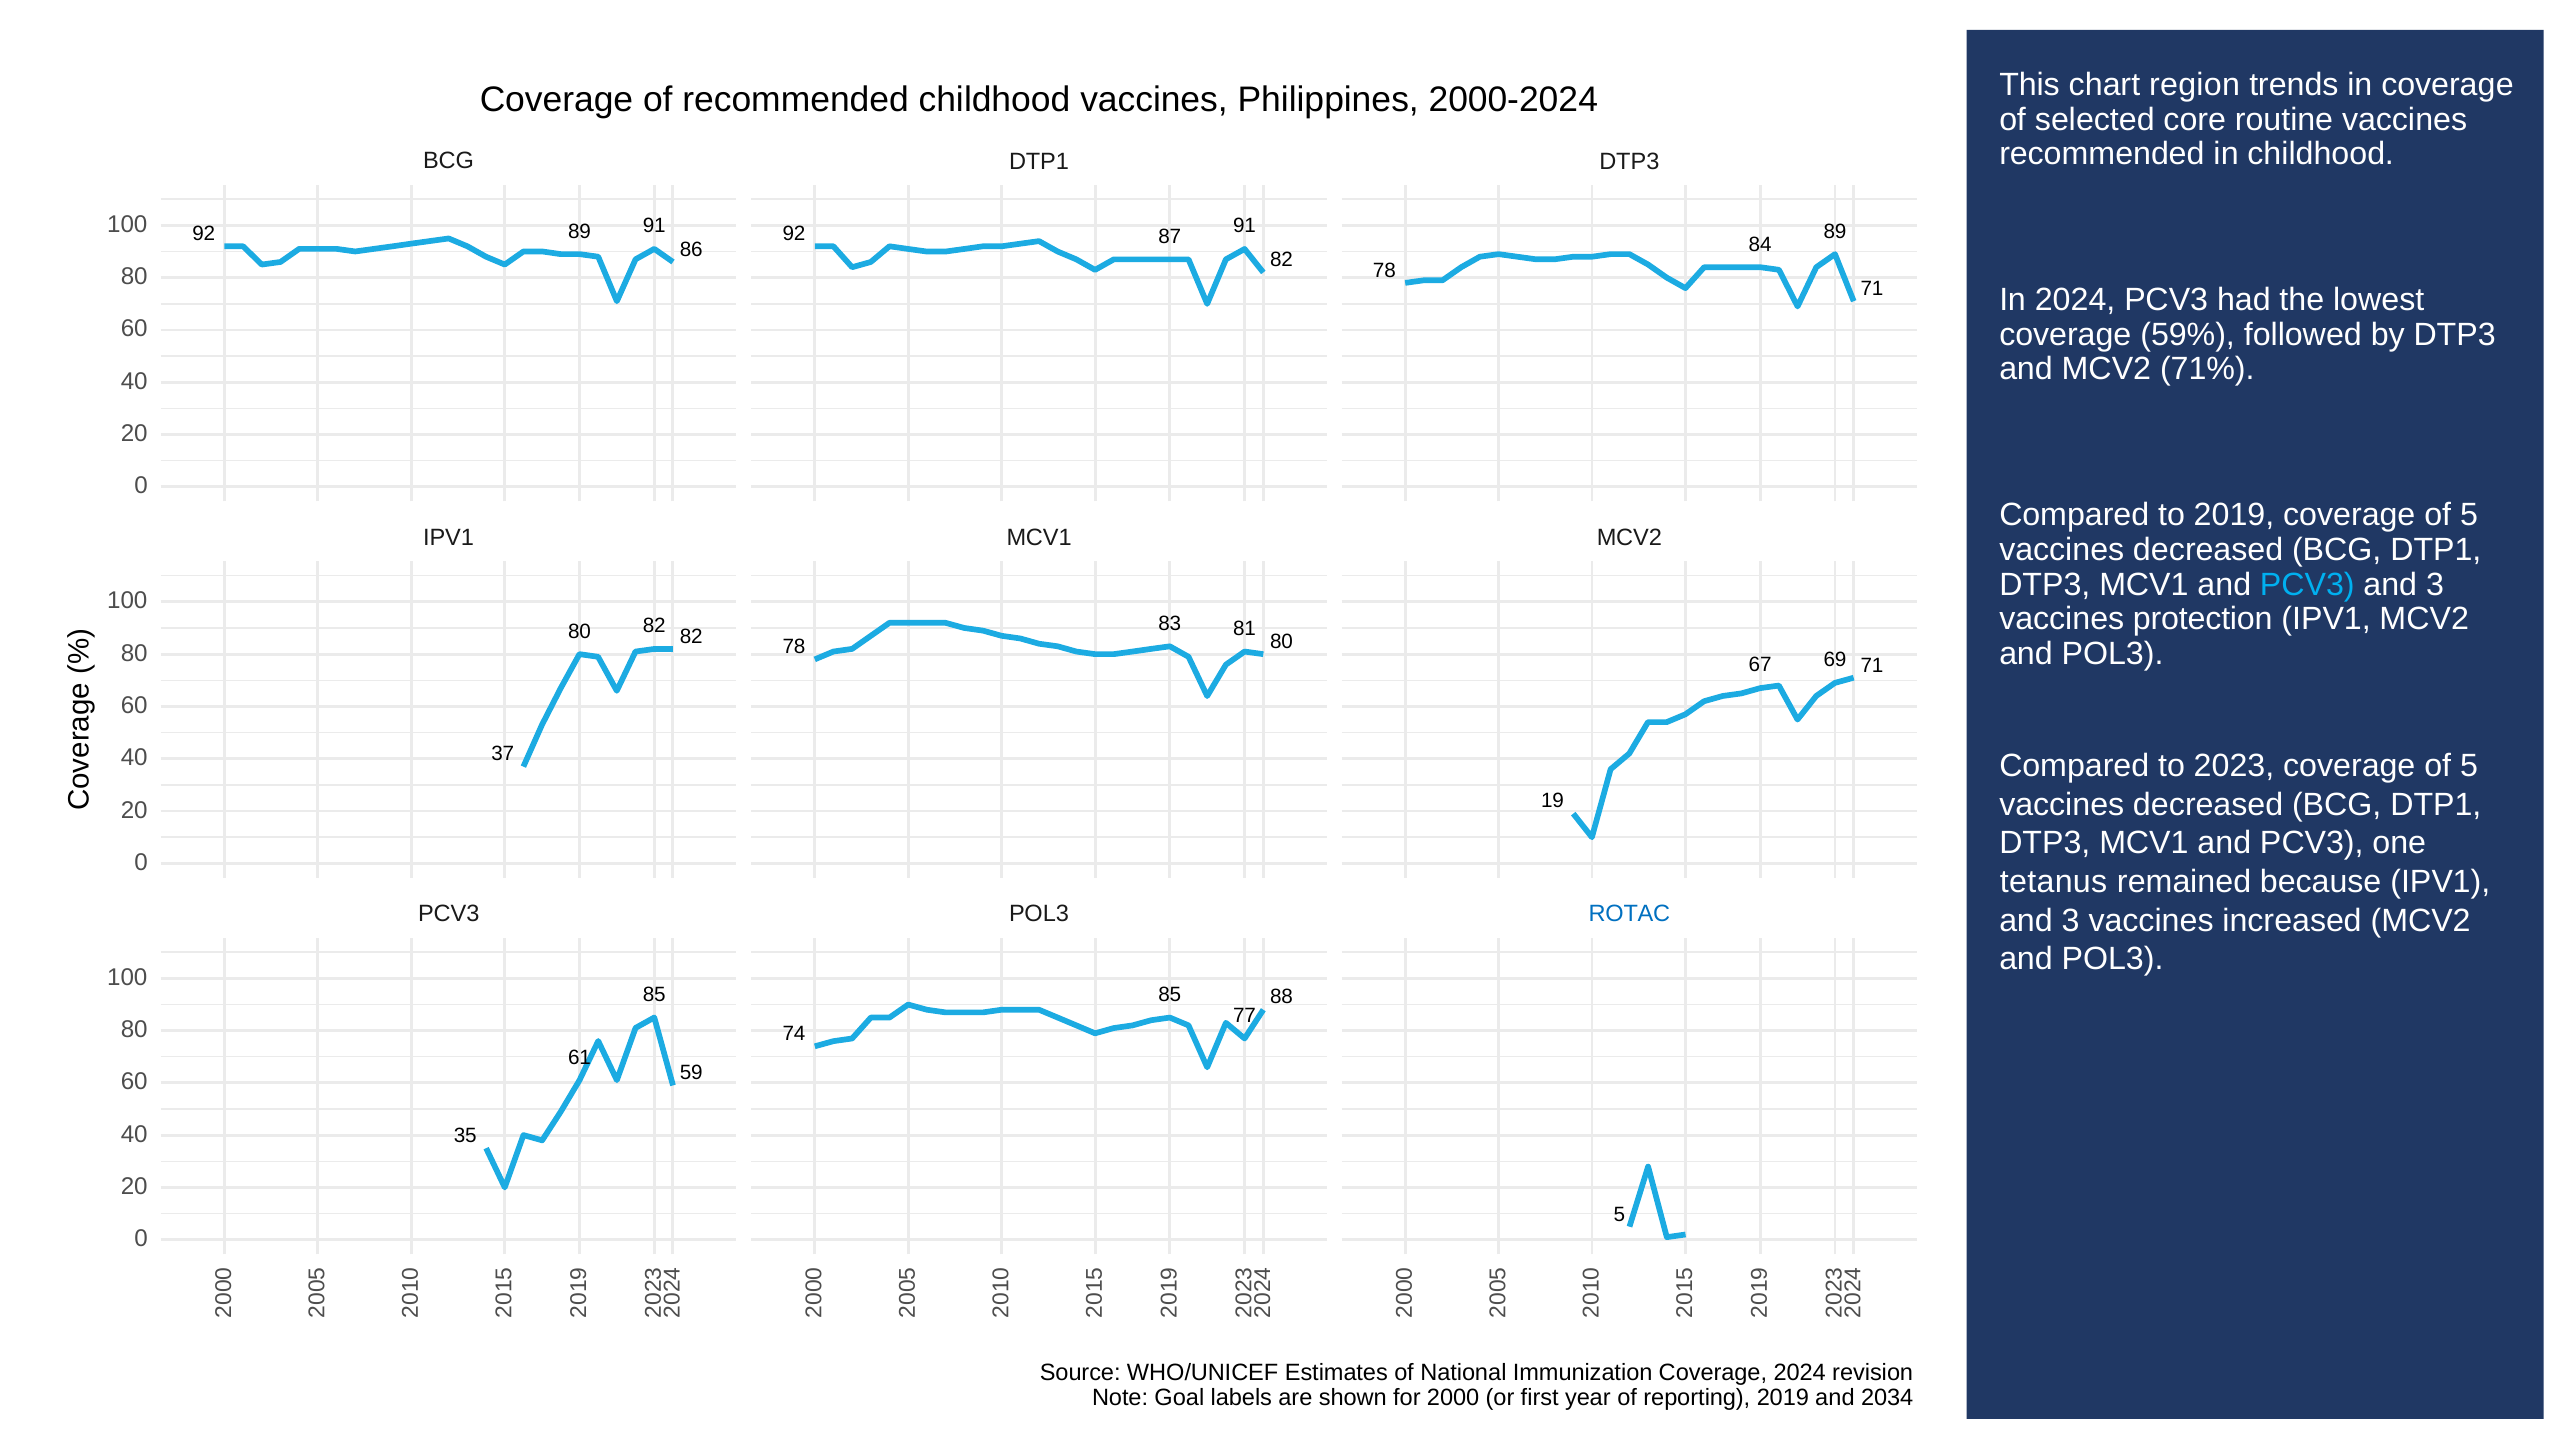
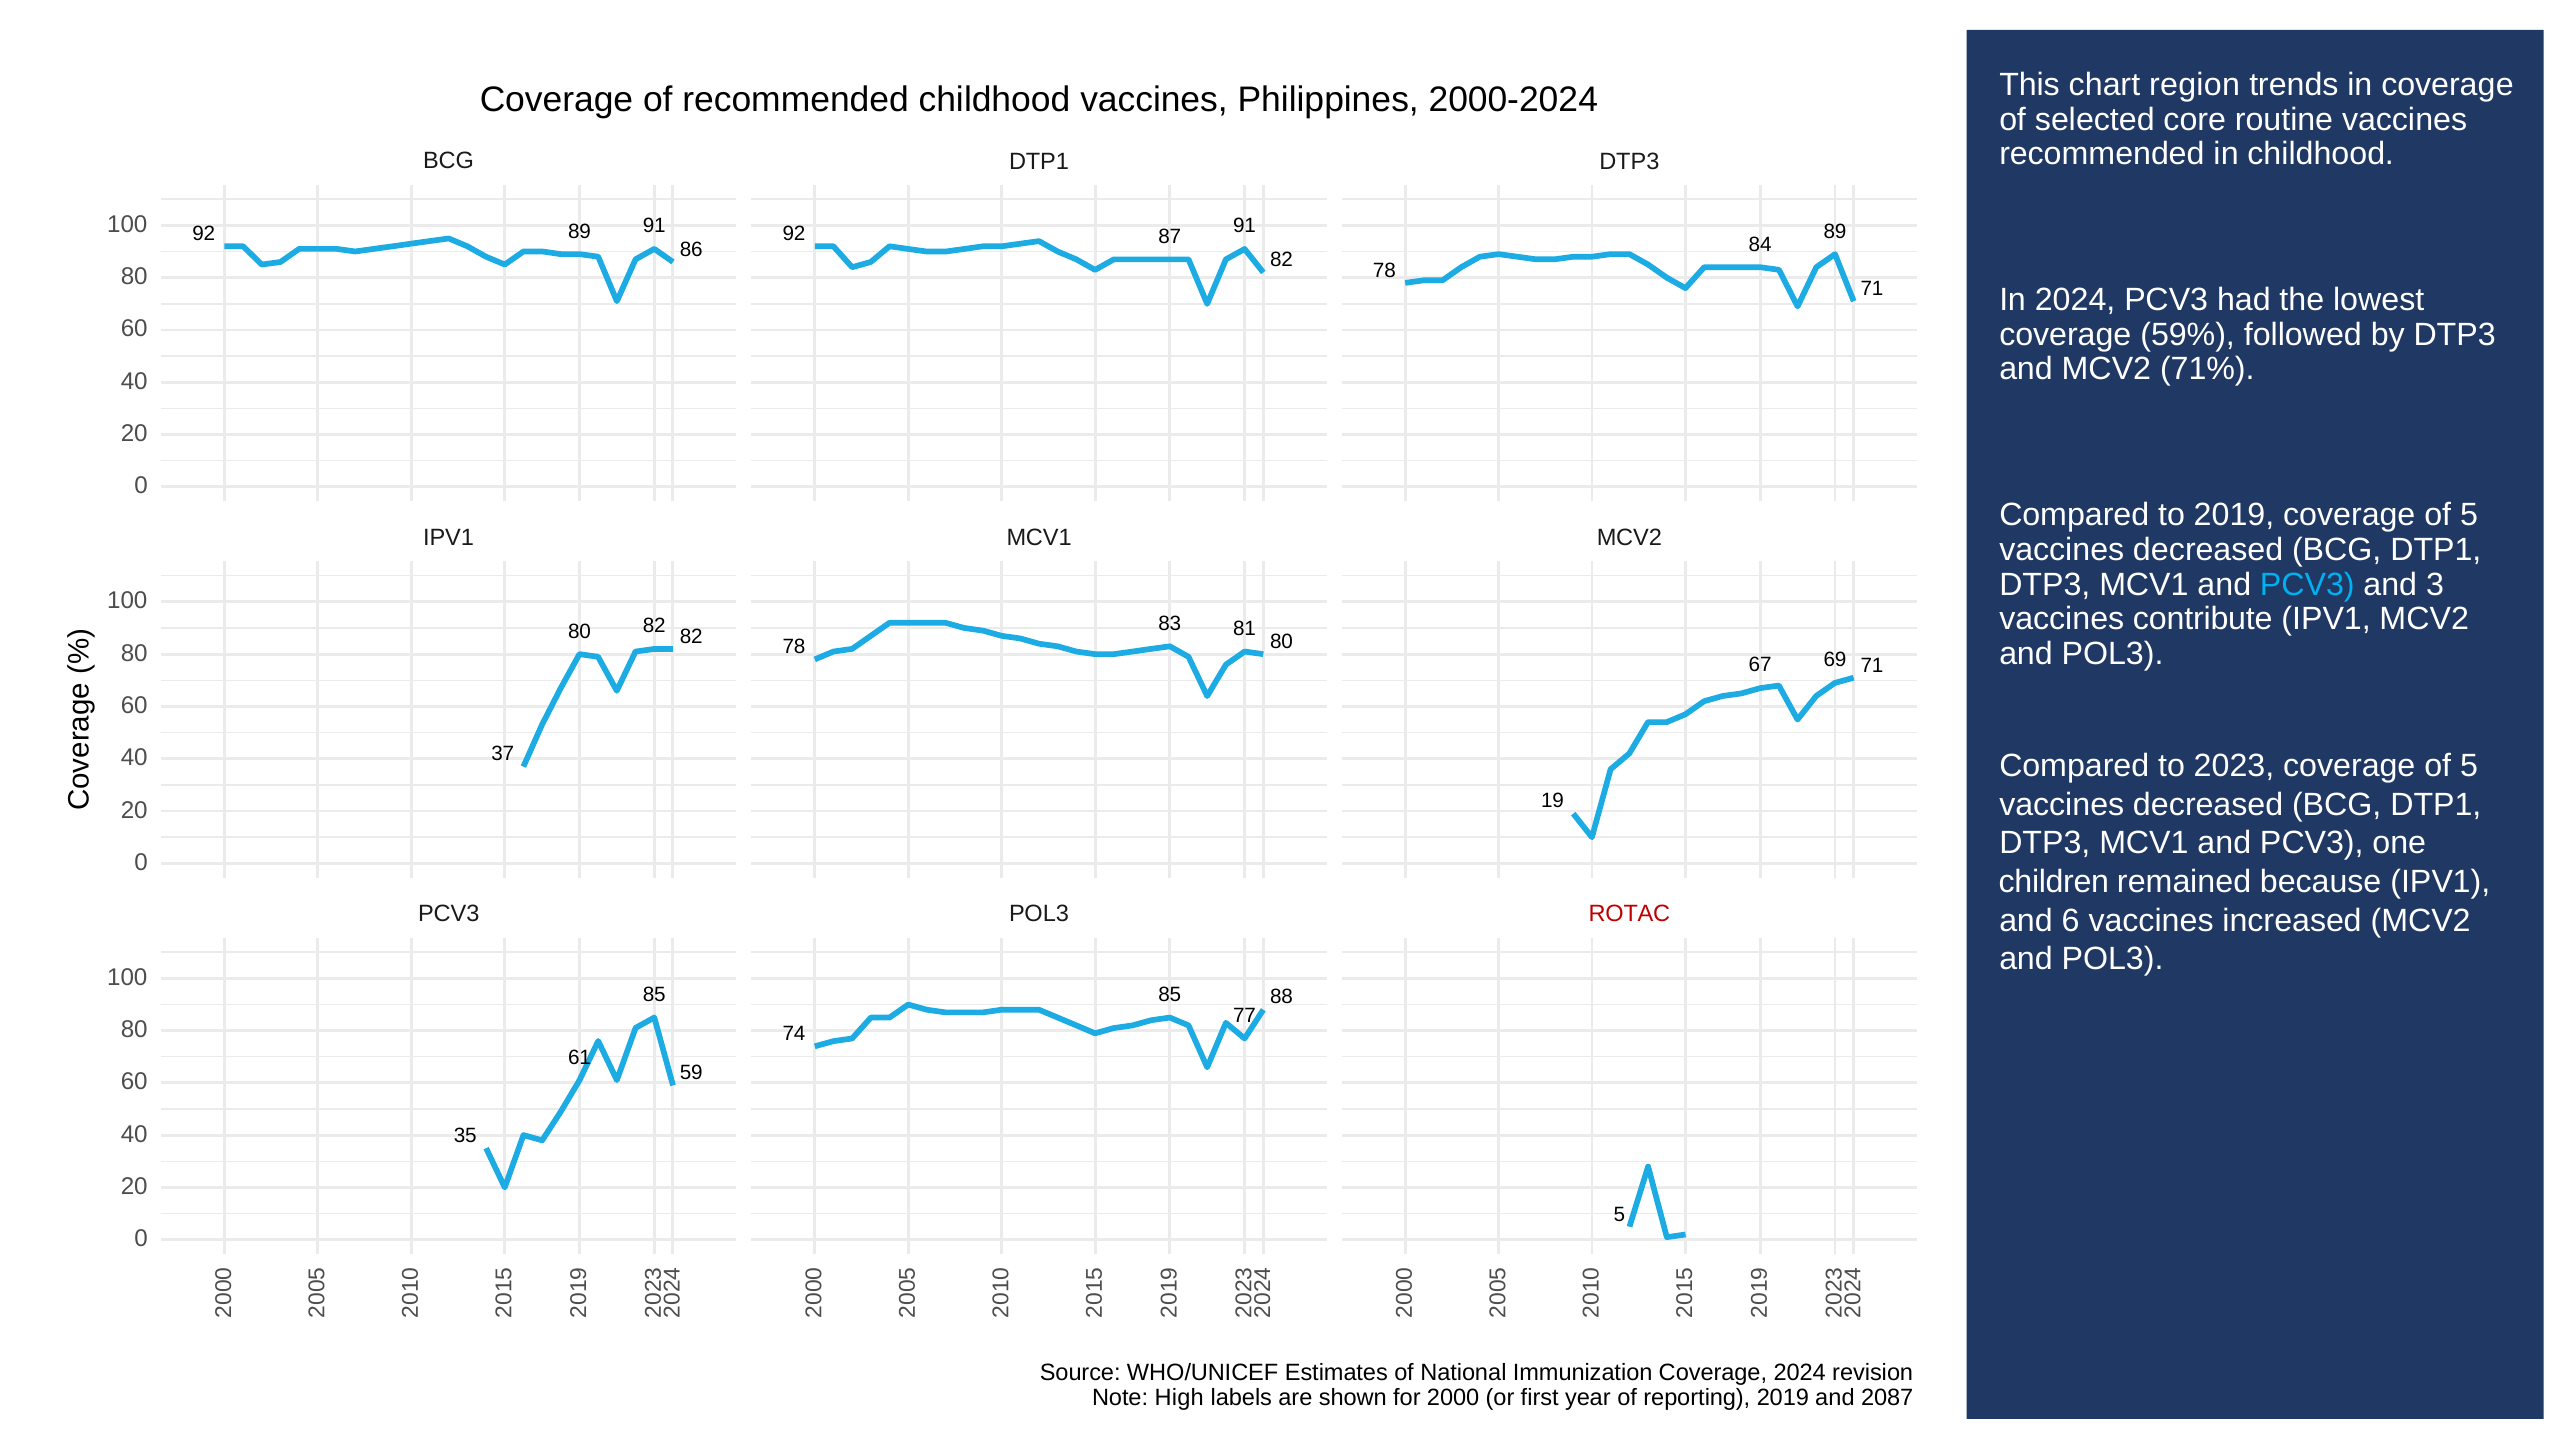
protection: protection -> contribute (2203, 619)
tetanus: tetanus -> children (2054, 882)
ROTAC colour: blue -> red (1629, 914)
3: 3 -> 6 (2071, 920)
Goal: Goal -> High (1179, 1398)
2034: 2034 -> 2087 (1887, 1398)
